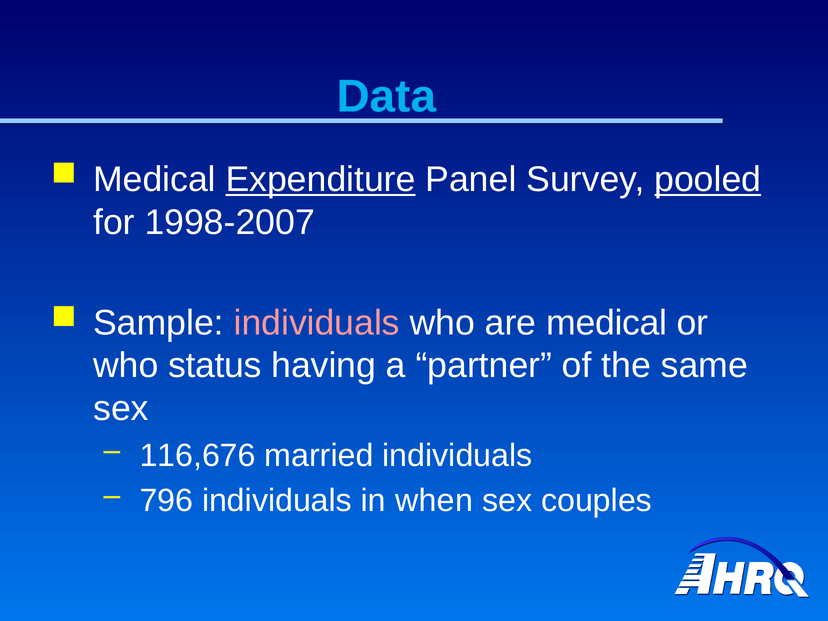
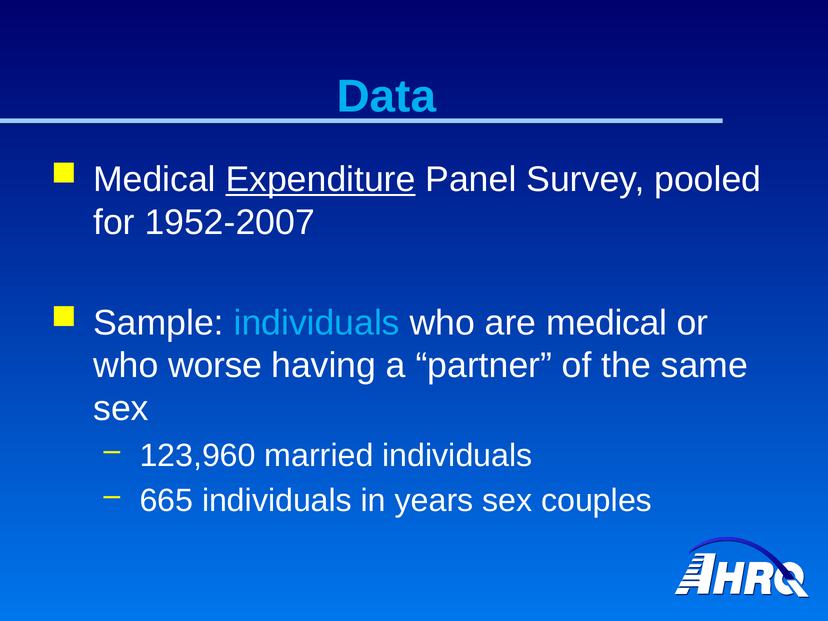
pooled underline: present -> none (708, 180)
1998-2007: 1998-2007 -> 1952-2007 (230, 223)
individuals colour: pink -> light blue (317, 323)
status: status -> worse (215, 366)
116,676: 116,676 -> 123,960 (198, 455)
796: 796 -> 665 (166, 501)
when: when -> years (434, 501)
